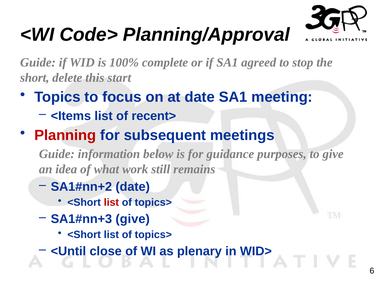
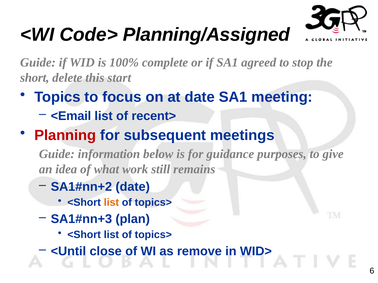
Planning/Approval: Planning/Approval -> Planning/Assigned (206, 35)
<Items: <Items -> <Email (71, 116)
list colour: red -> orange (111, 203)
give: give -> plan (133, 219)
plenary: plenary -> remove (199, 252)
